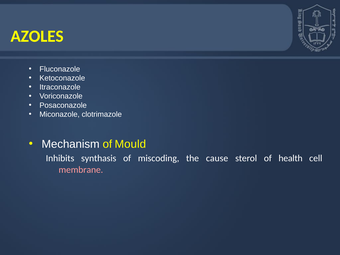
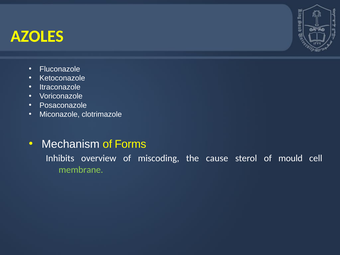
Mould: Mould -> Forms (130, 144)
synthasis: synthasis -> overview (99, 158)
health: health -> mould (291, 158)
membrane colour: pink -> light green (81, 170)
